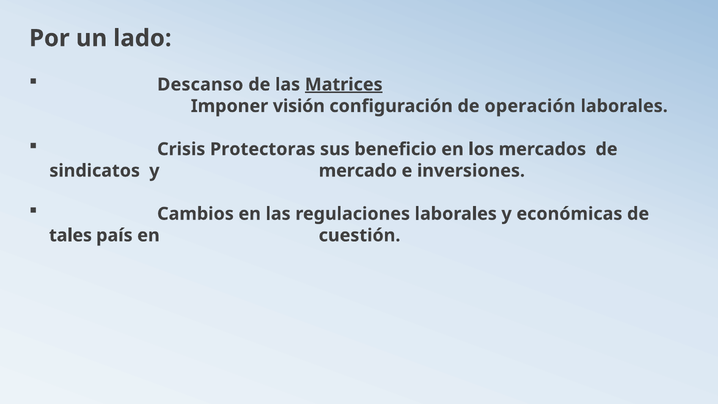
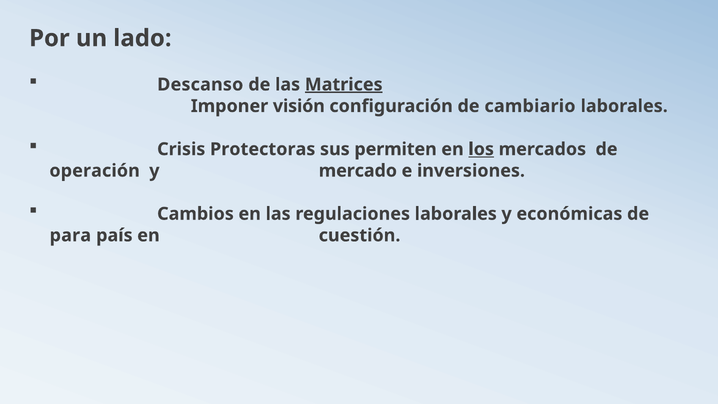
operación: operación -> cambiario (530, 106)
beneficio: beneficio -> permiten (396, 149)
los underline: none -> present (481, 149)
sindicatos: sindicatos -> operación (95, 171)
tales: tales -> para (70, 235)
